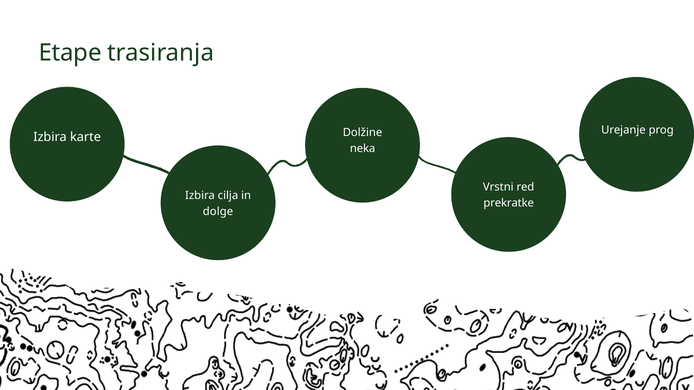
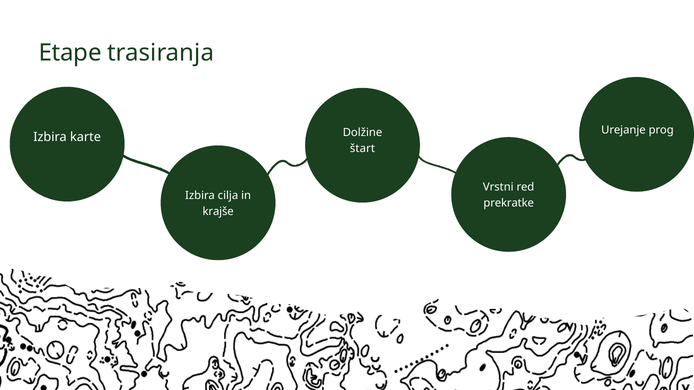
neka: neka -> štart (362, 149)
dolge: dolge -> krajše (218, 212)
